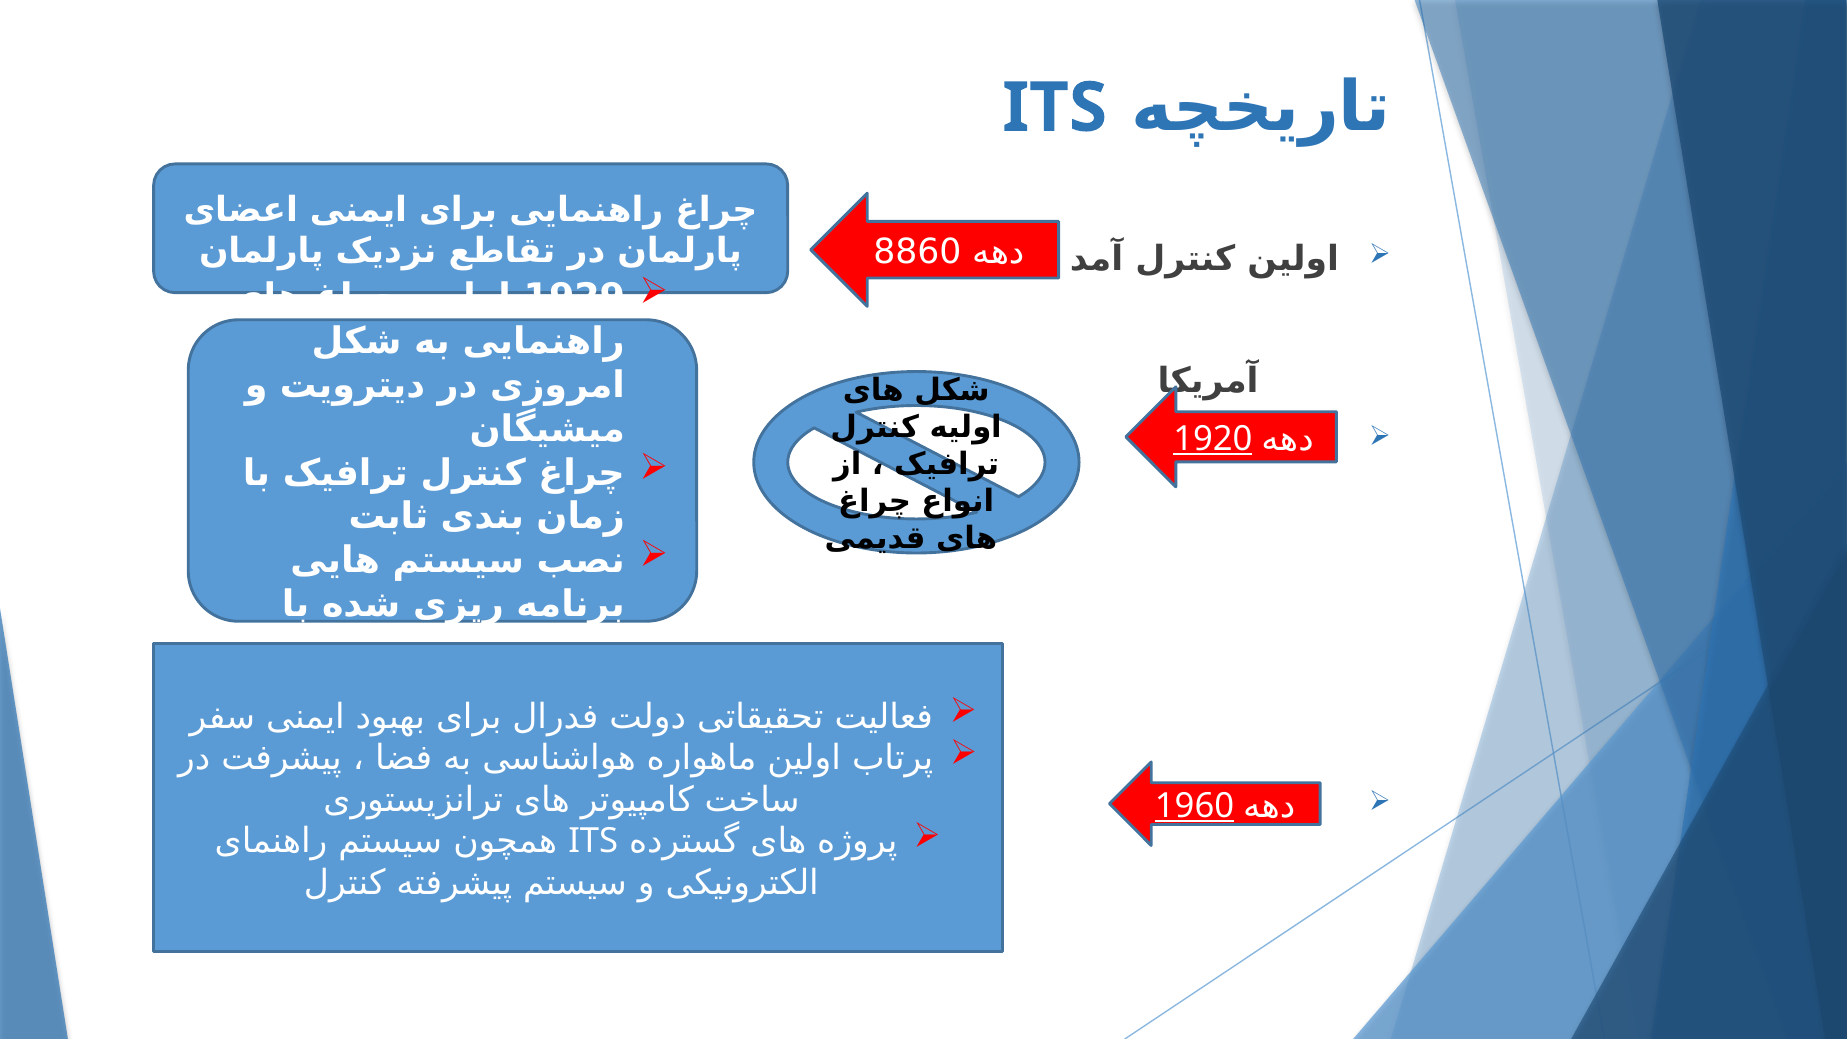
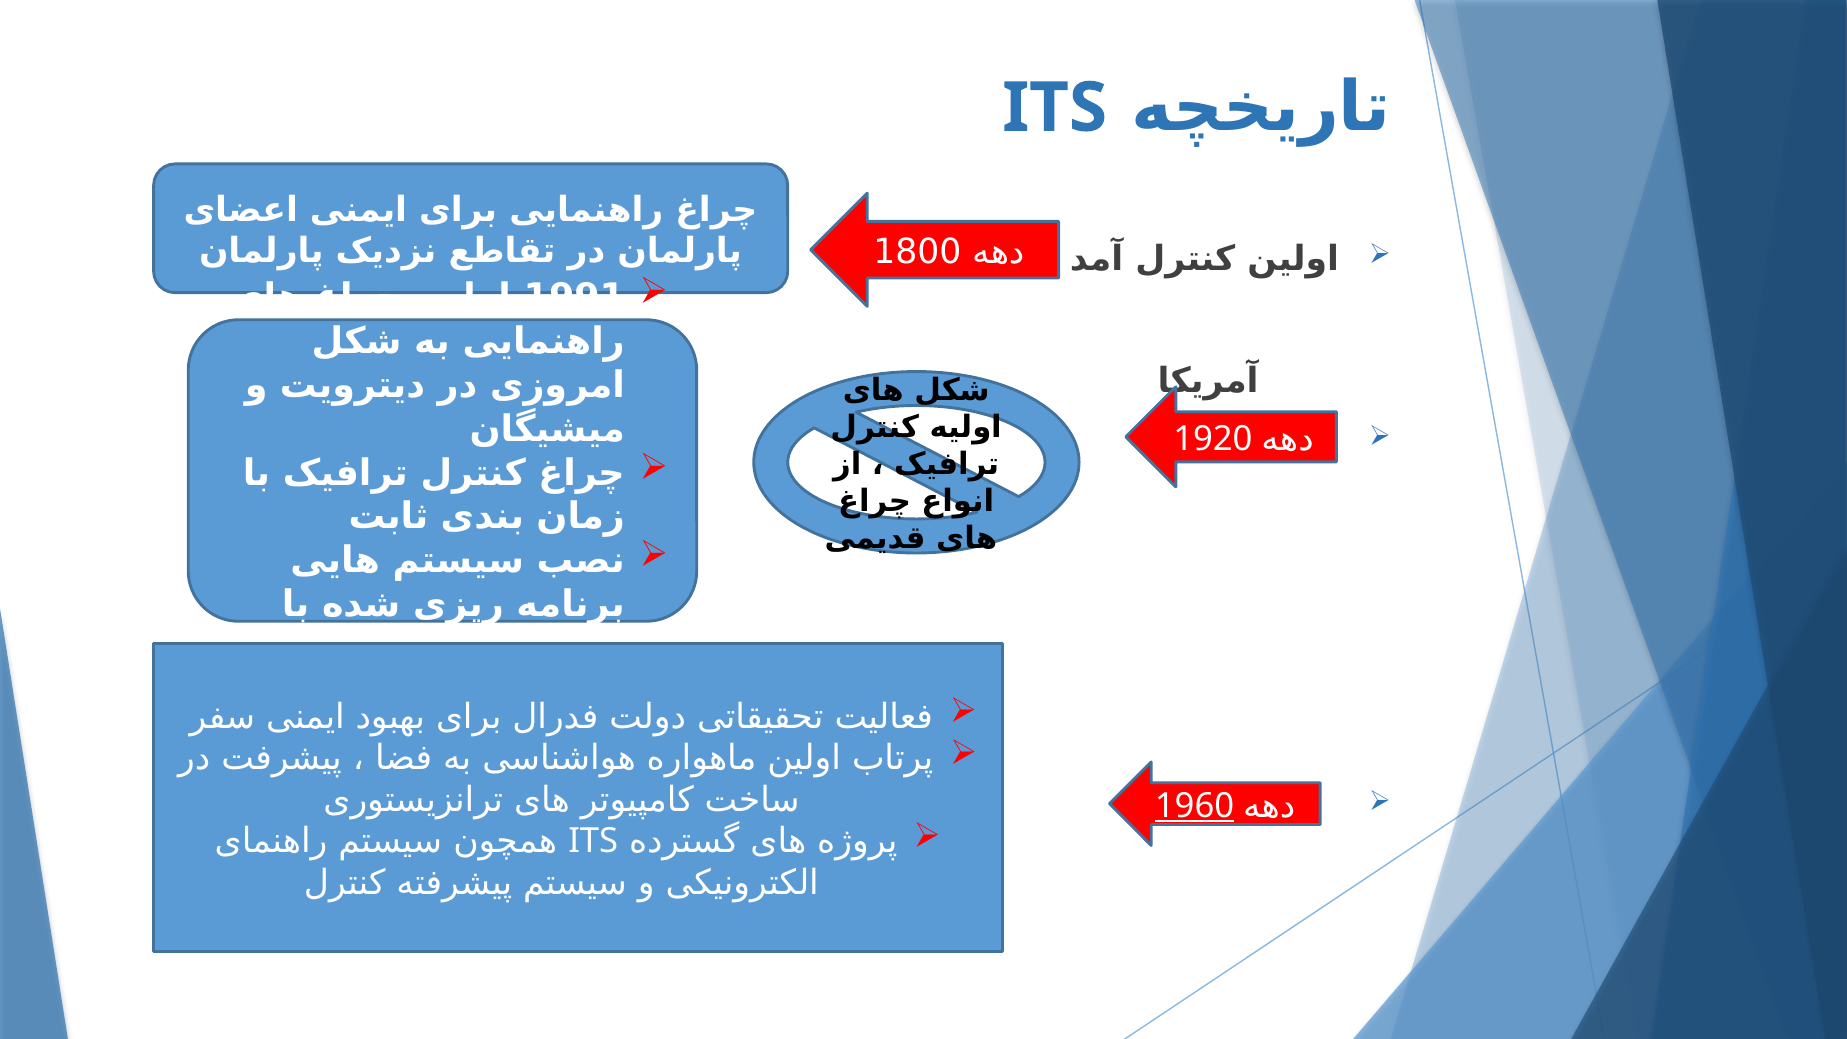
8860: 8860 -> 1800 (917, 252)
1929: 1929 -> 1991 (574, 298)
1920 underline: present -> none (1213, 439)
